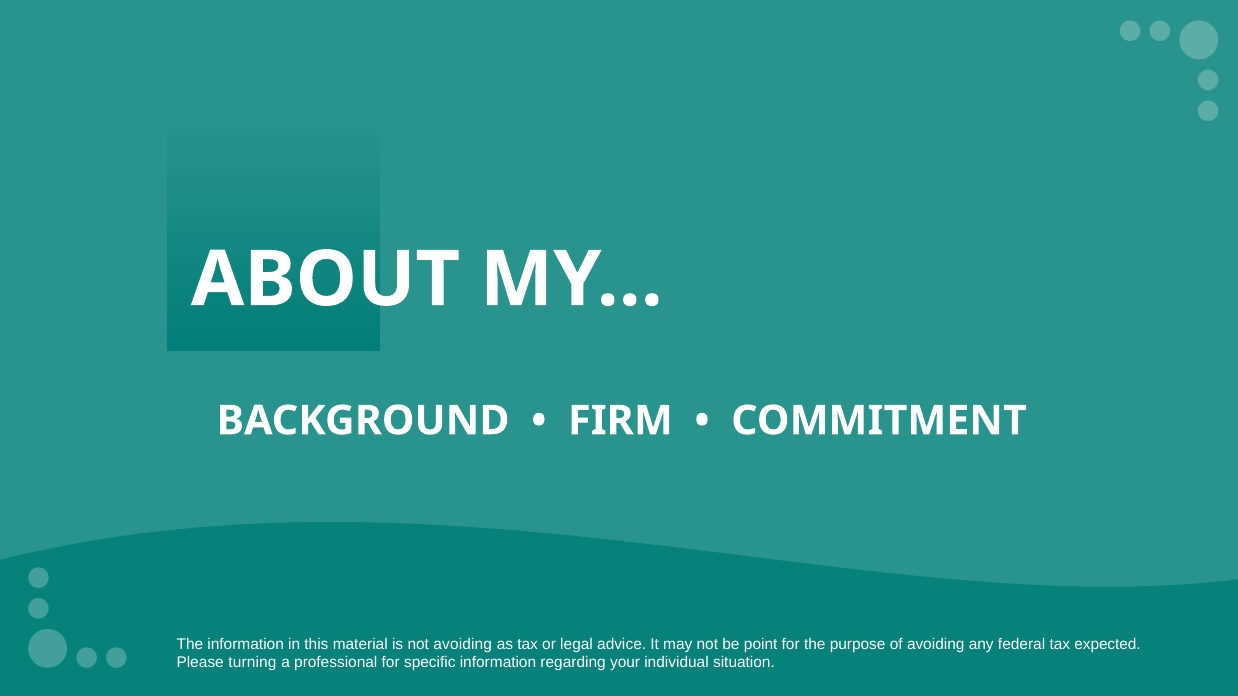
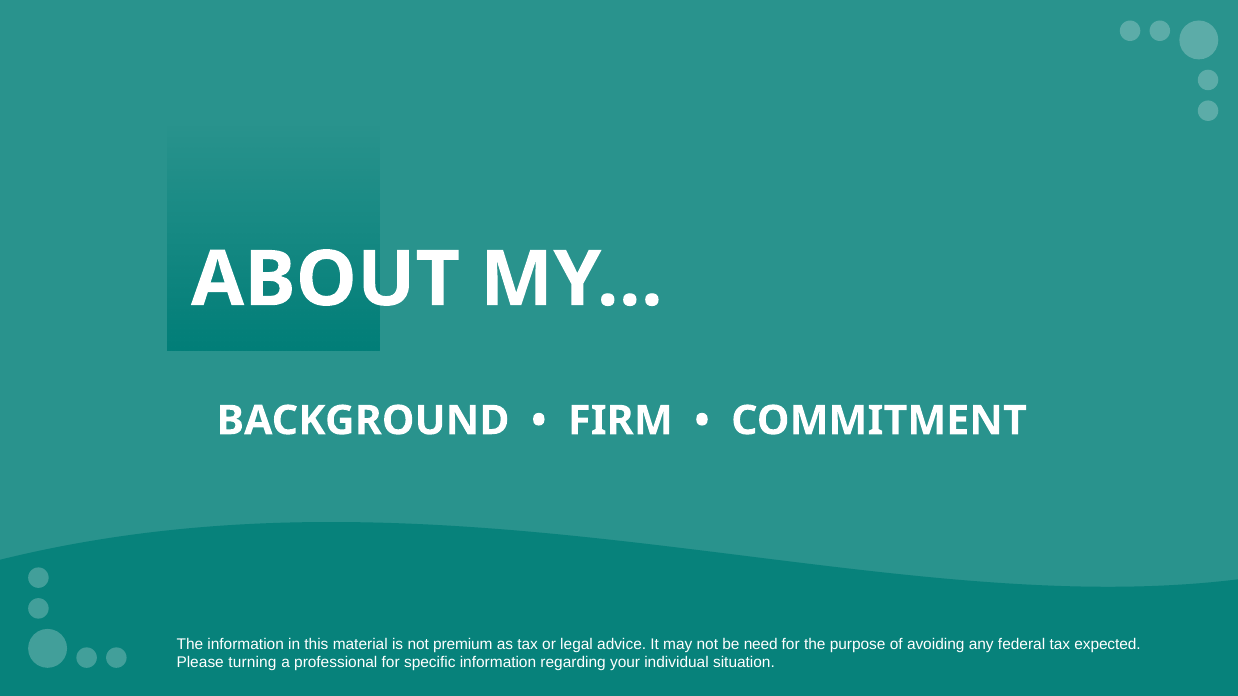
not avoiding: avoiding -> premium (463, 644)
point: point -> need (761, 644)
